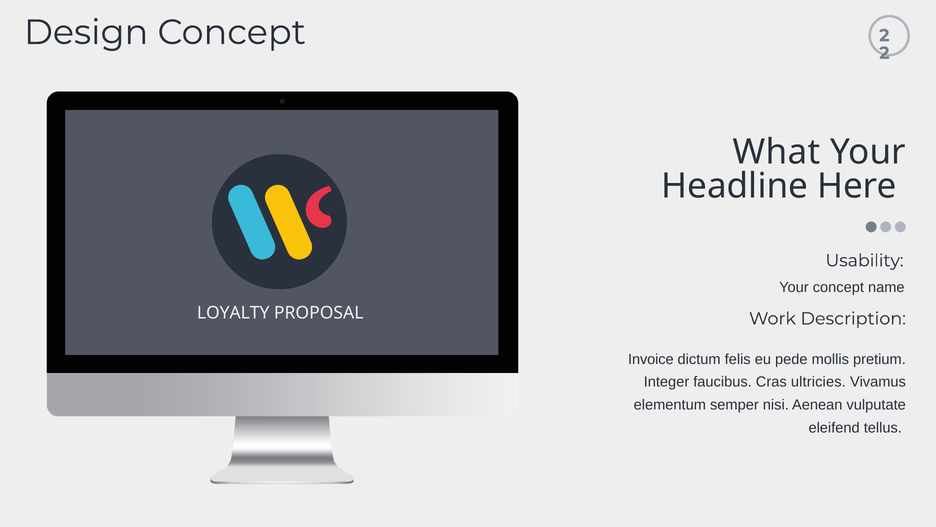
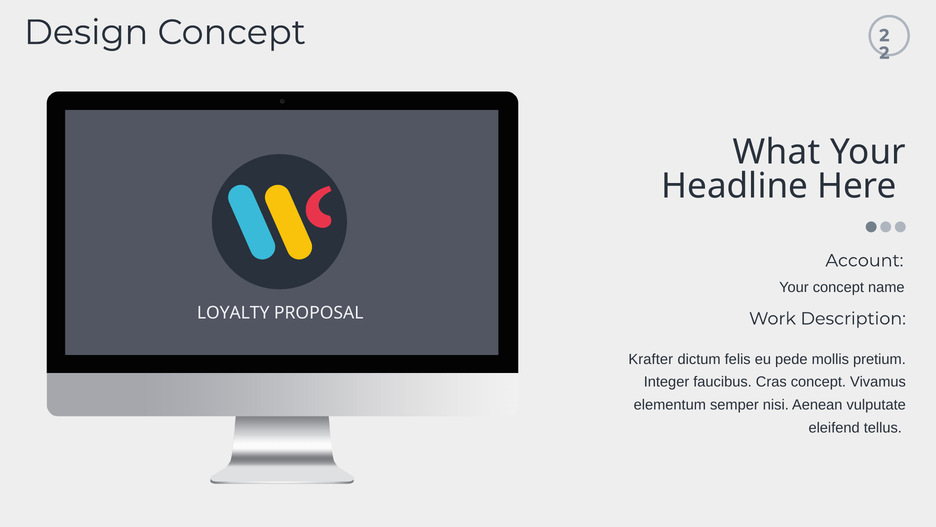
Usability: Usability -> Account (864, 260)
Invoice: Invoice -> Krafter (651, 359)
Cras ultricies: ultricies -> concept (818, 382)
